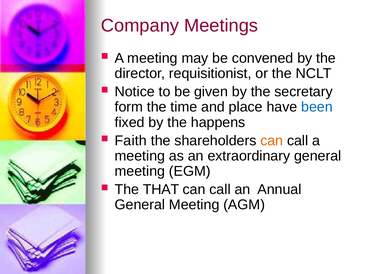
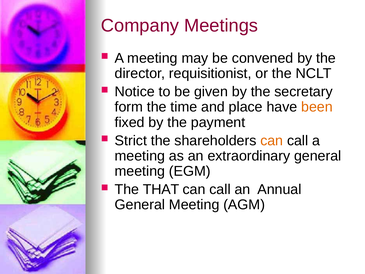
been colour: blue -> orange (317, 107)
happens: happens -> payment (218, 122)
Faith: Faith -> Strict (131, 140)
